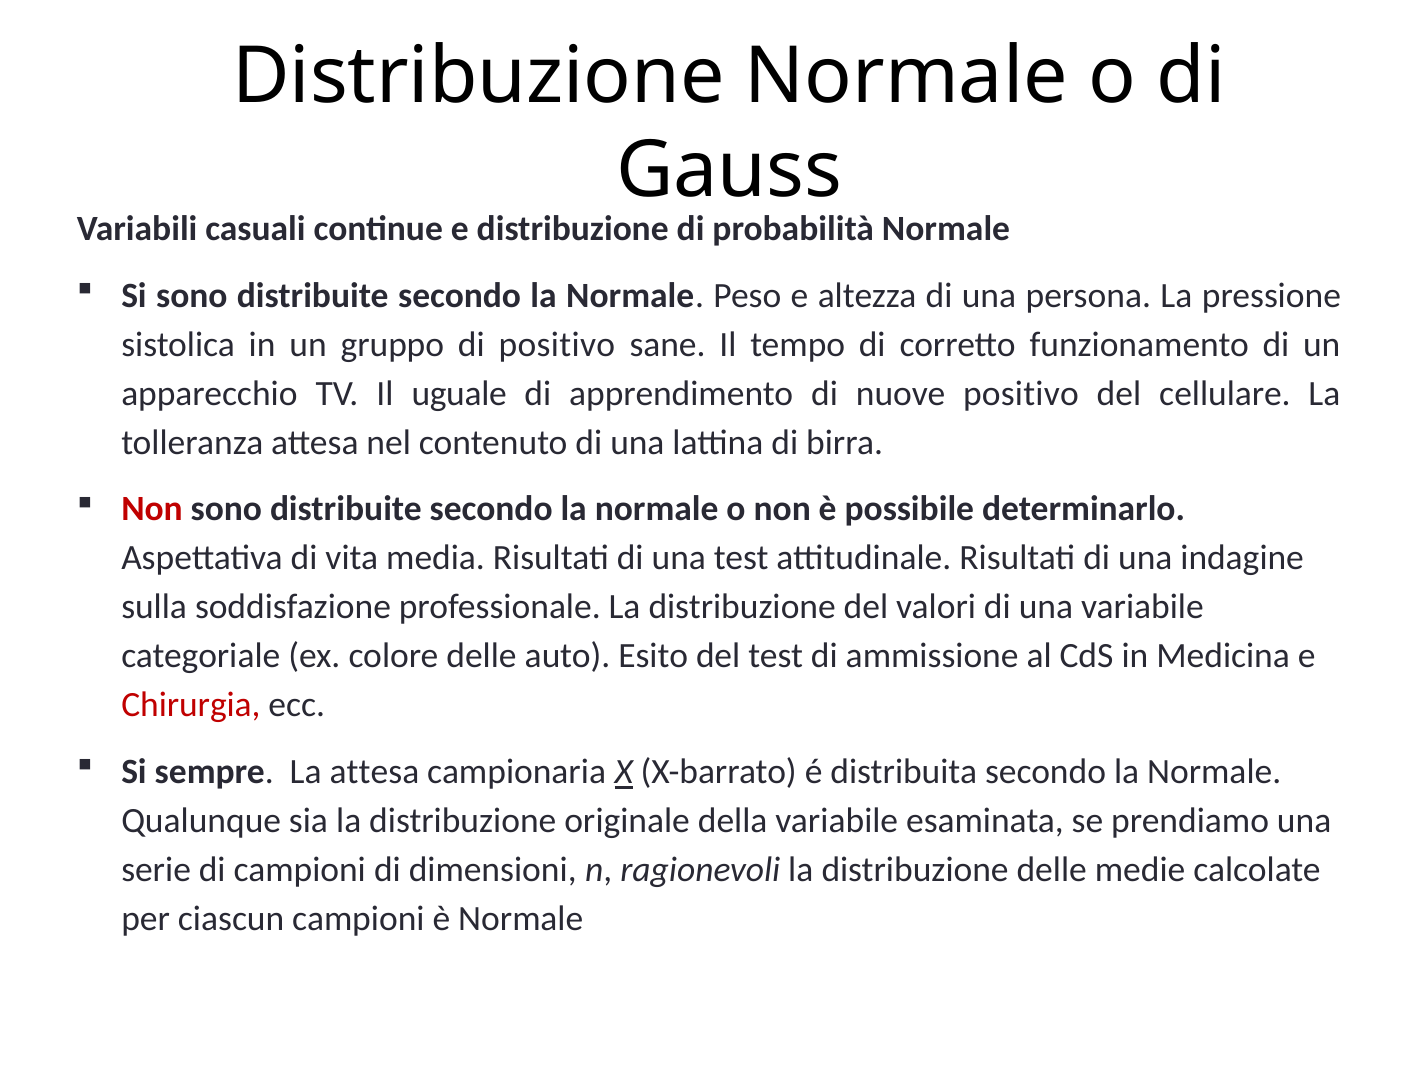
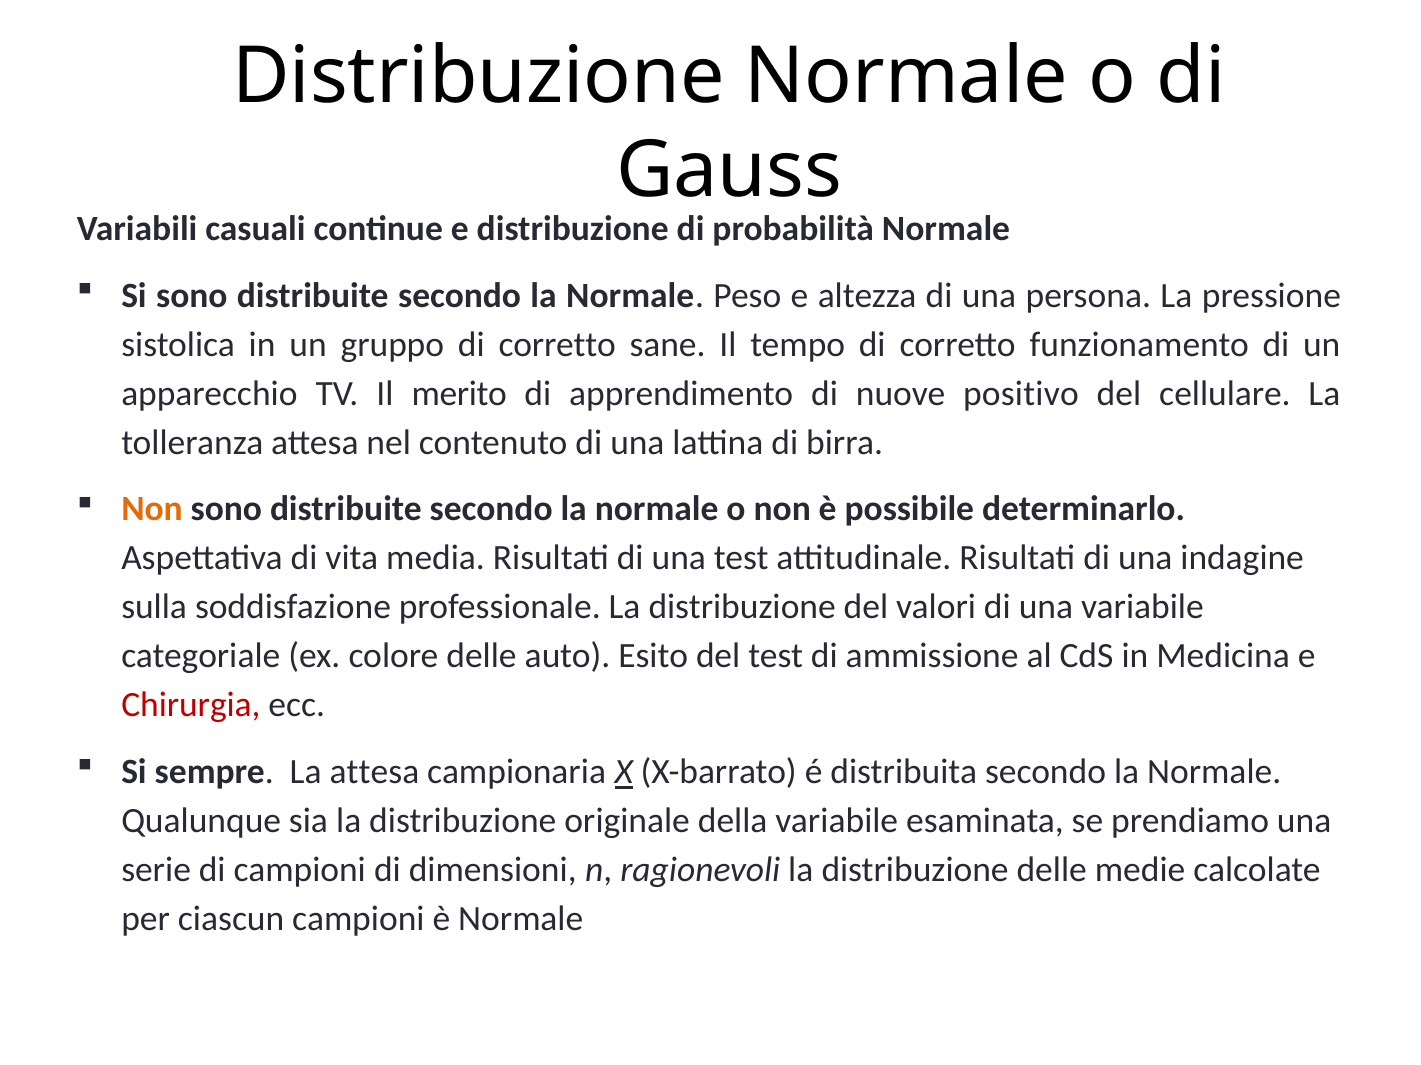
gruppo di positivo: positivo -> corretto (557, 345)
uguale: uguale -> merito (459, 394)
Non colour: red -> orange (152, 510)
